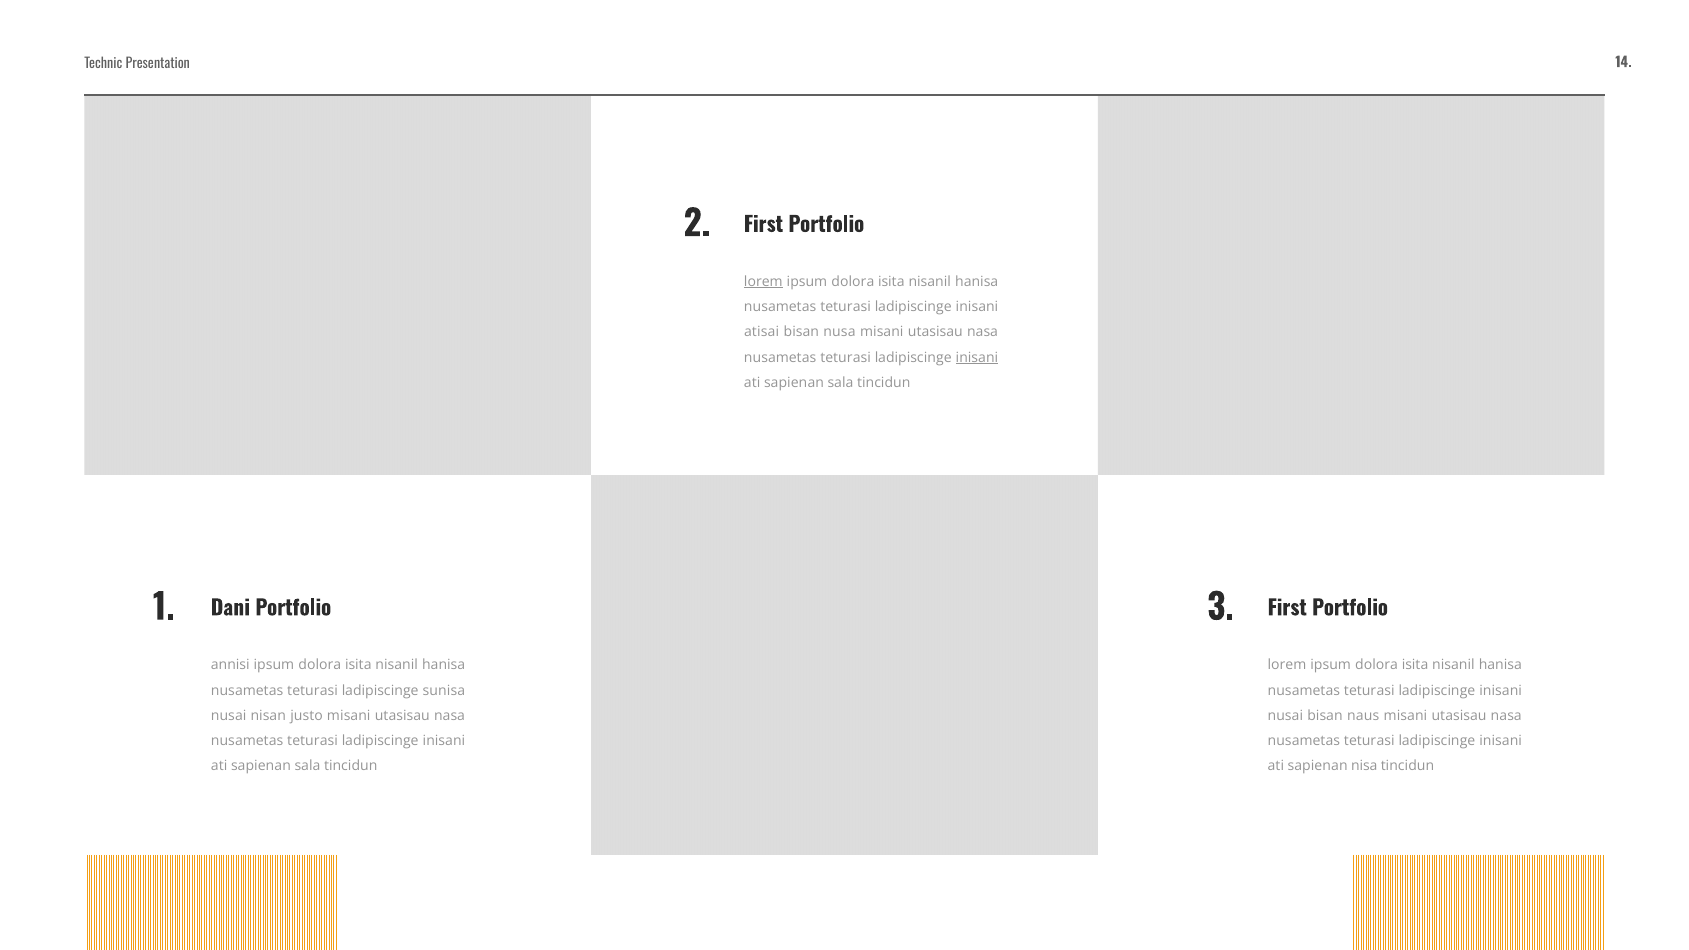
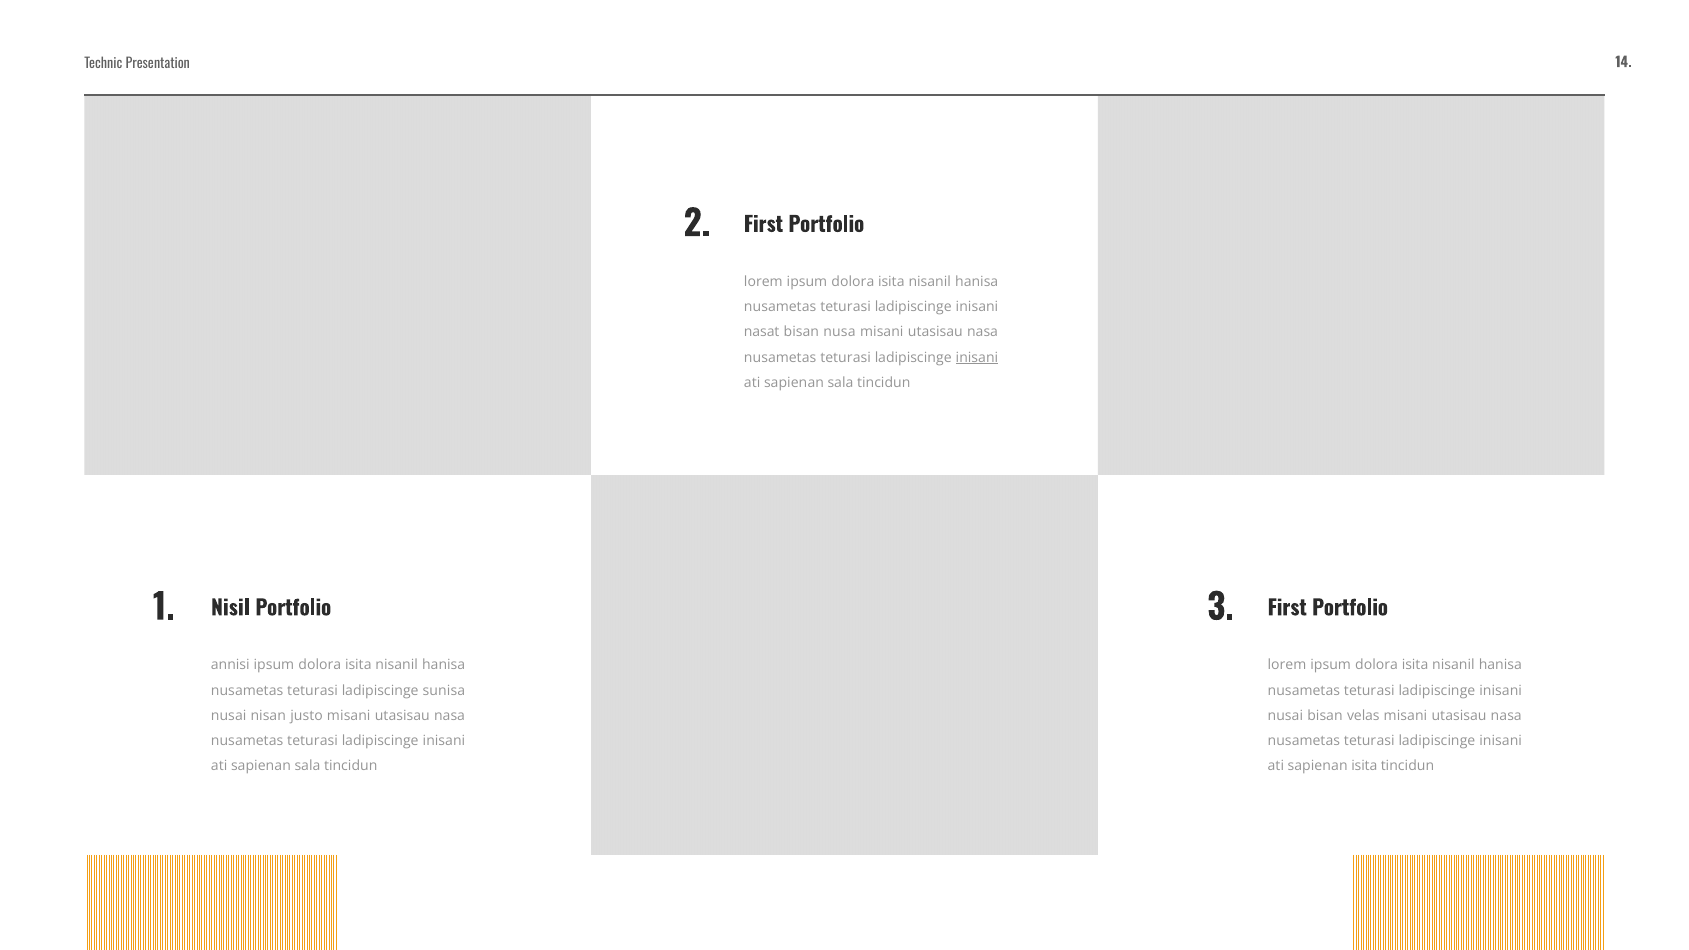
lorem underline: present -> none (763, 282)
atisai: atisai -> nasat (762, 332)
Dani: Dani -> Nisil (230, 608)
naus: naus -> velas (1363, 716)
sapienan nisa: nisa -> isita (1364, 766)
